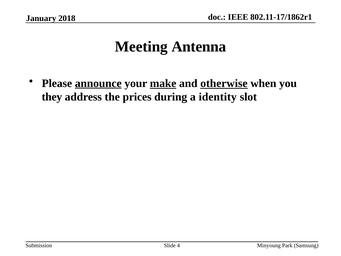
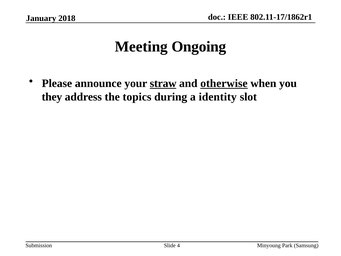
Antenna: Antenna -> Ongoing (199, 47)
announce underline: present -> none (98, 83)
make: make -> straw (163, 83)
prices: prices -> topics (137, 97)
